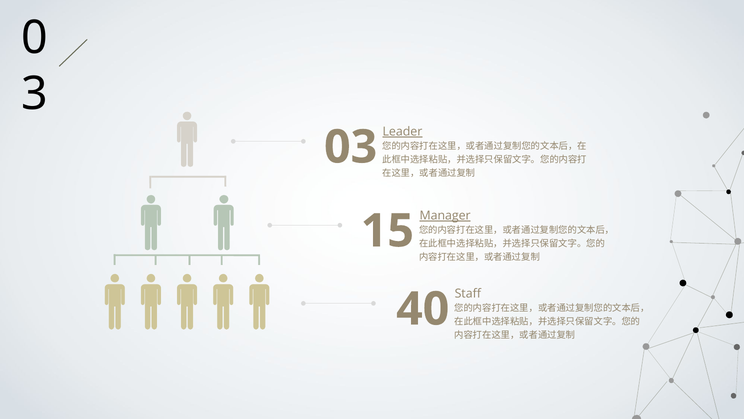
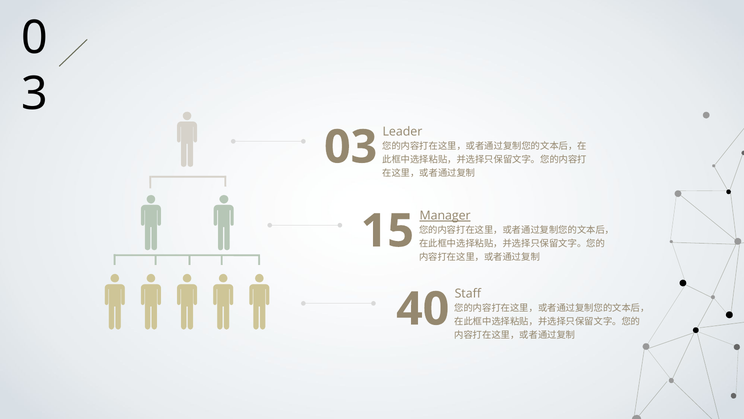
Leader underline: present -> none (402, 132)
